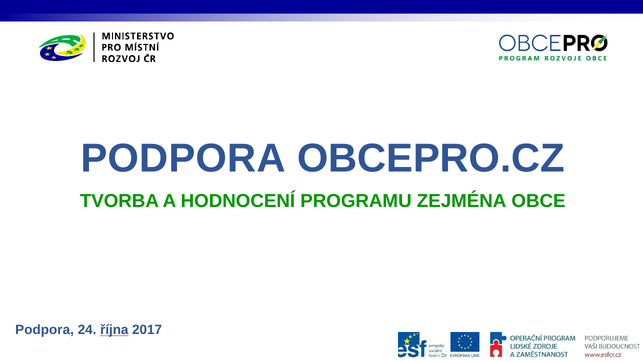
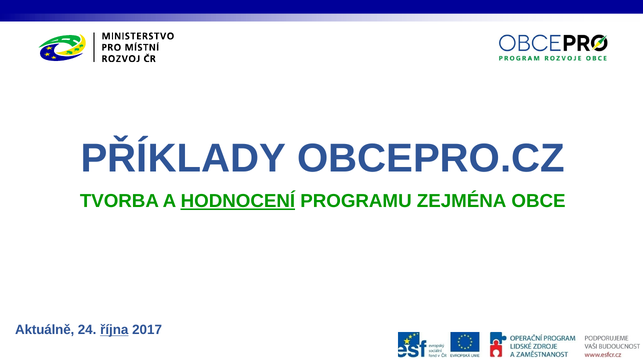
PODPORA: PODPORA -> PŘÍKLADY (183, 159)
HODNOCENÍ underline: none -> present (238, 201)
Podpora: Podpora -> Aktuálně (45, 330)
